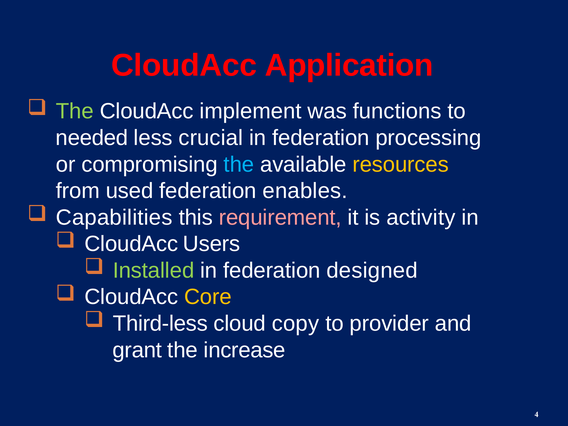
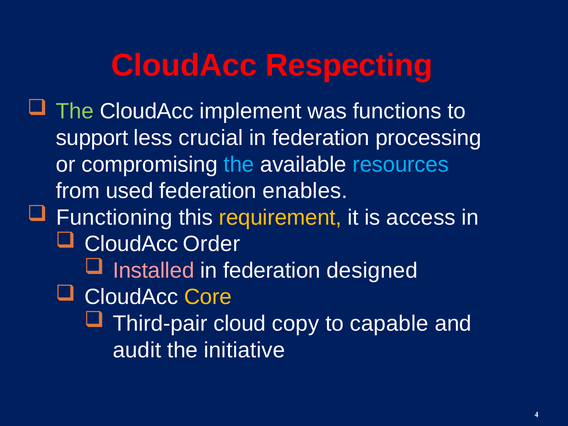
Application: Application -> Respecting (349, 65)
needed: needed -> support (92, 138)
resources colour: yellow -> light blue (401, 164)
Capabilities: Capabilities -> Functioning (114, 217)
requirement colour: pink -> yellow (280, 217)
activity: activity -> access (421, 217)
Users: Users -> Order (211, 244)
Installed colour: light green -> pink (154, 270)
Third-less: Third-less -> Third-pair (160, 324)
provider: provider -> capable (389, 324)
grant: grant -> audit (137, 350)
increase: increase -> initiative (244, 350)
